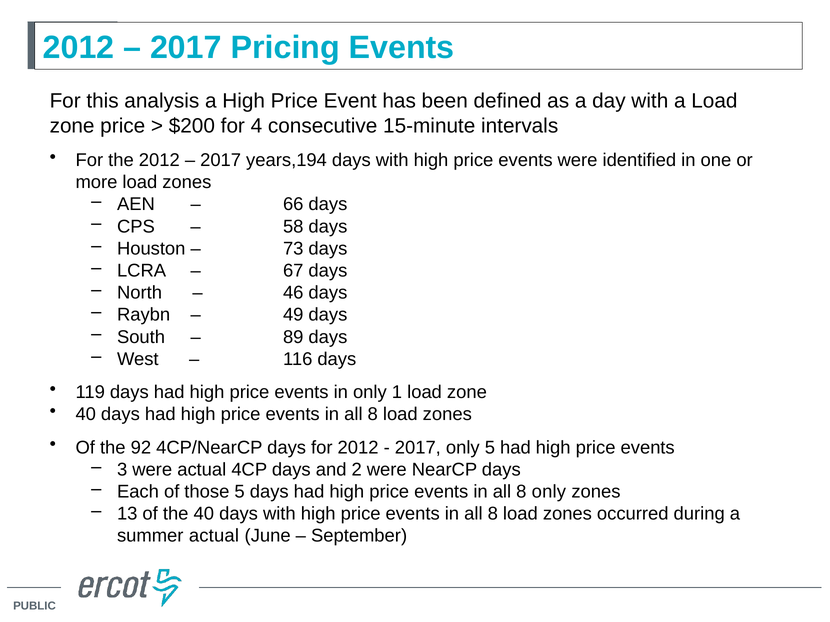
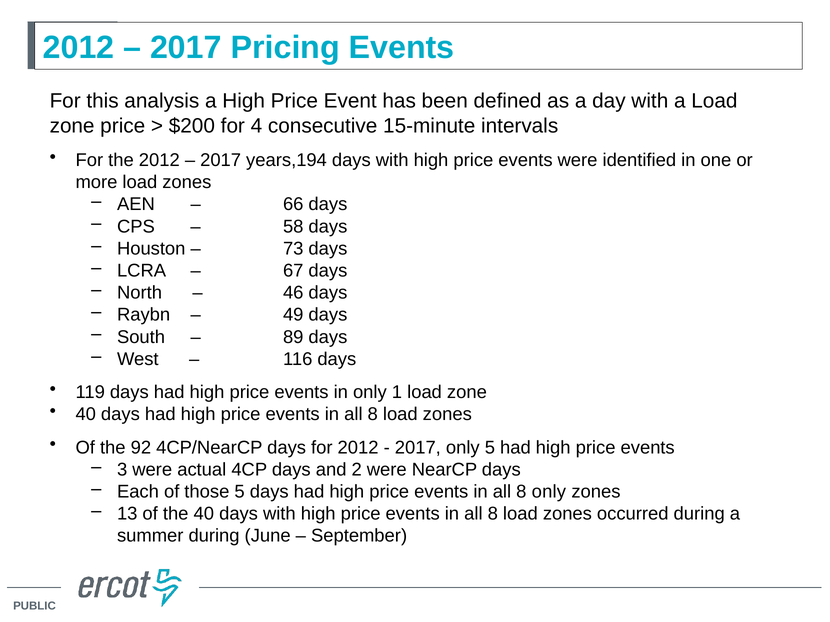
summer actual: actual -> during (214, 536)
